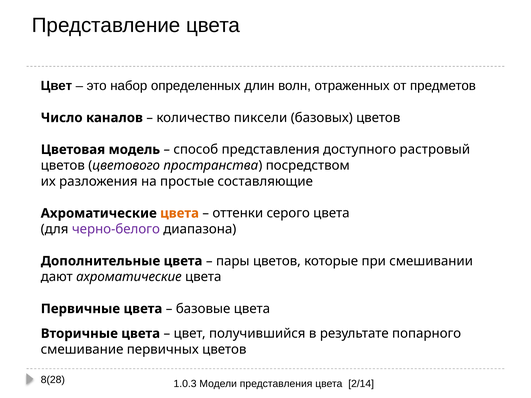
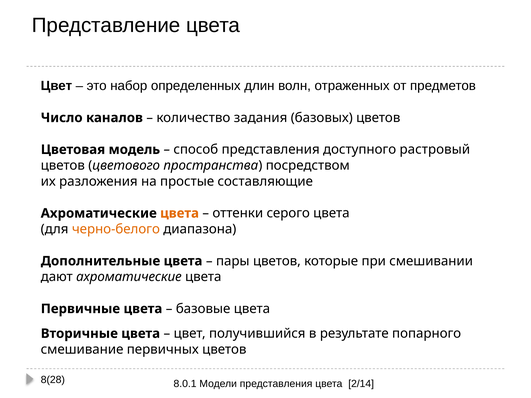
пиксели: пиксели -> задания (261, 118)
черно-белого colour: purple -> orange (116, 229)
1.0.3: 1.0.3 -> 8.0.1 (185, 384)
